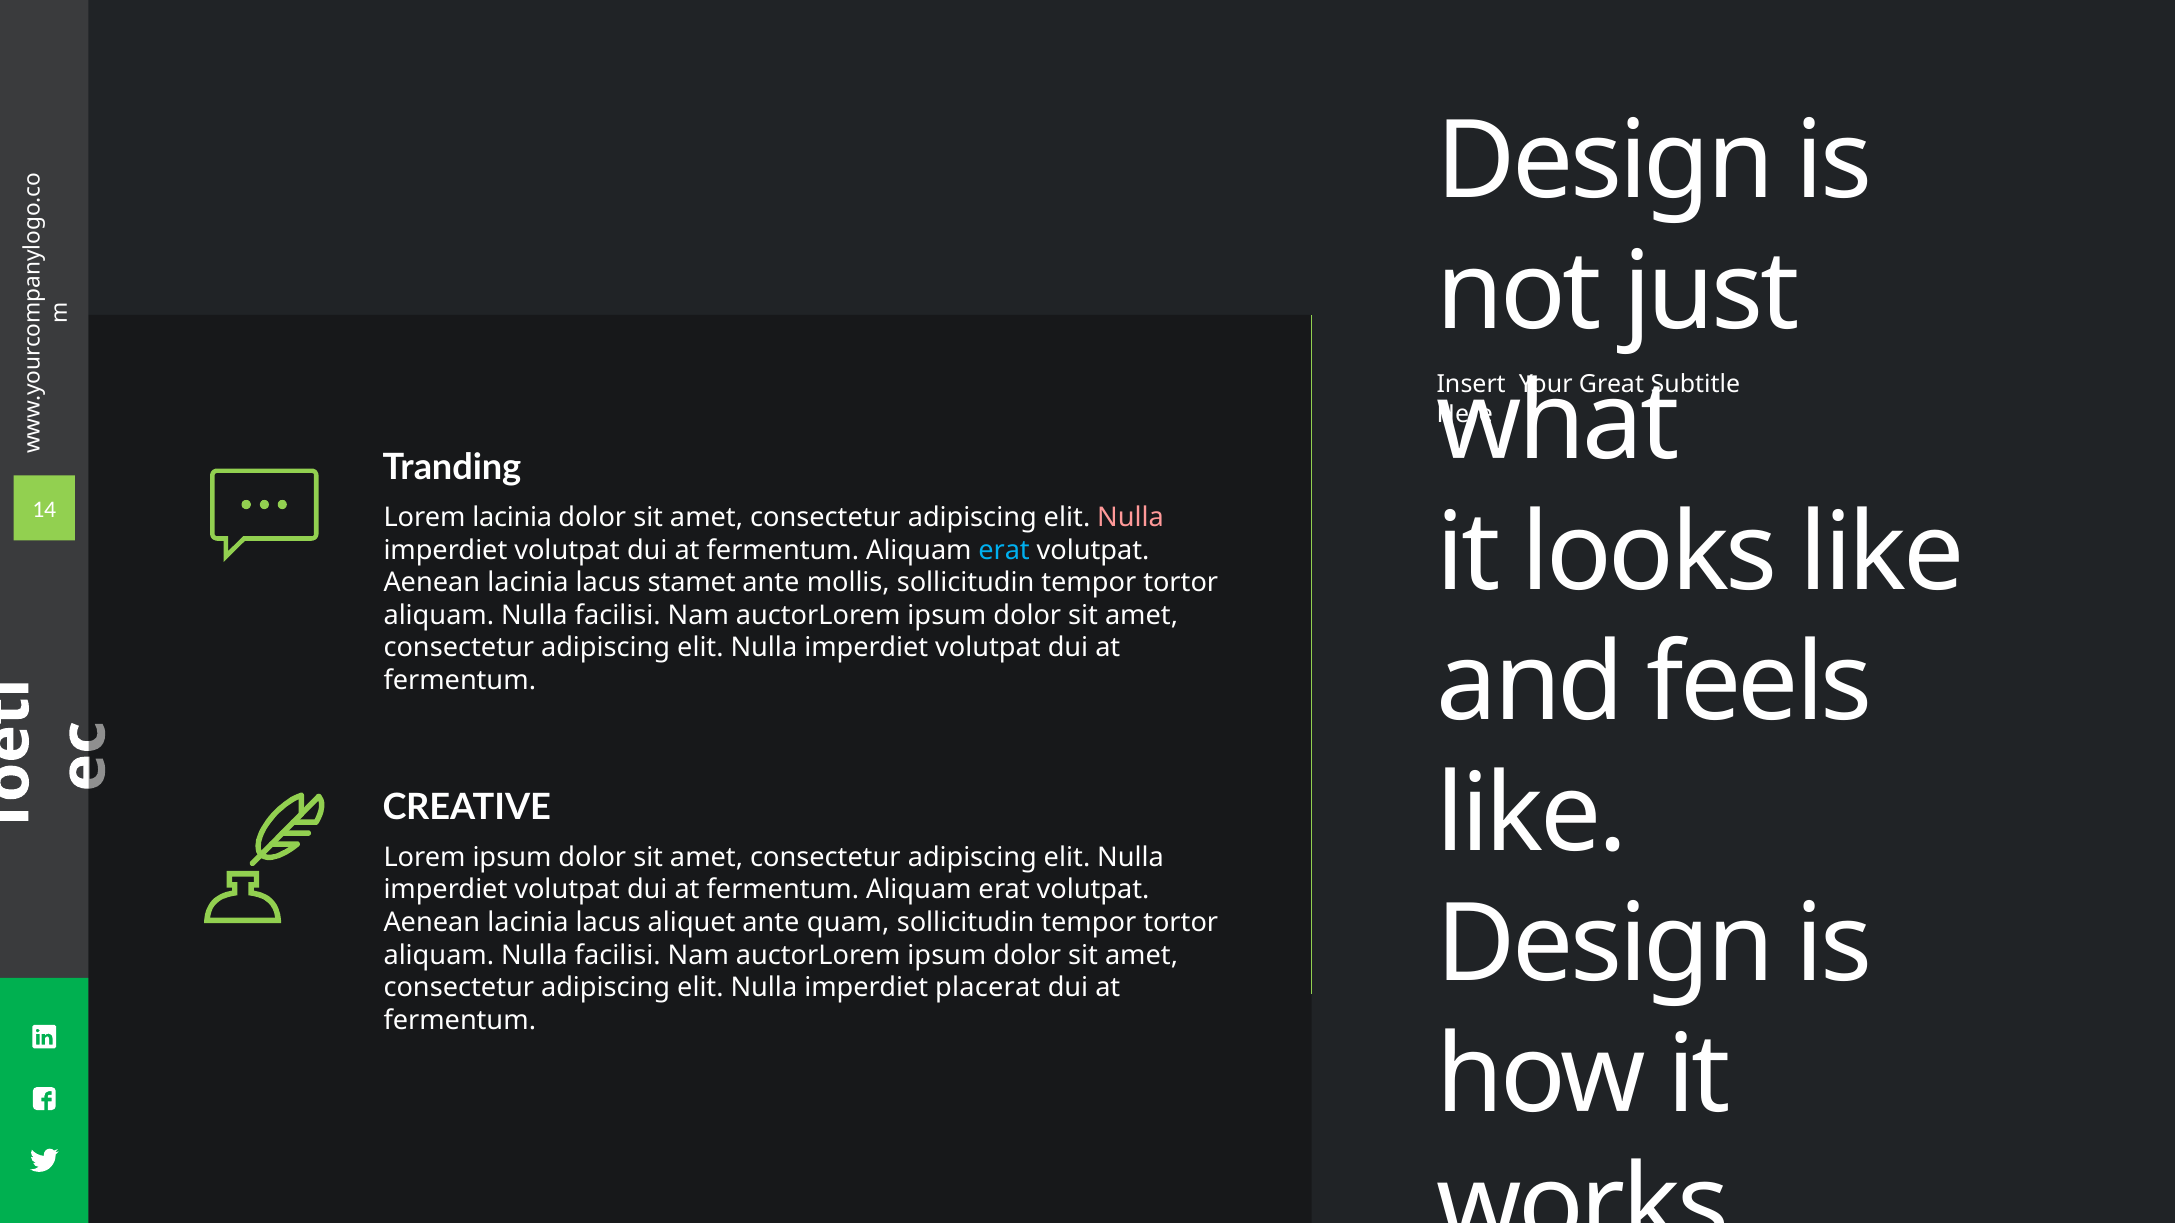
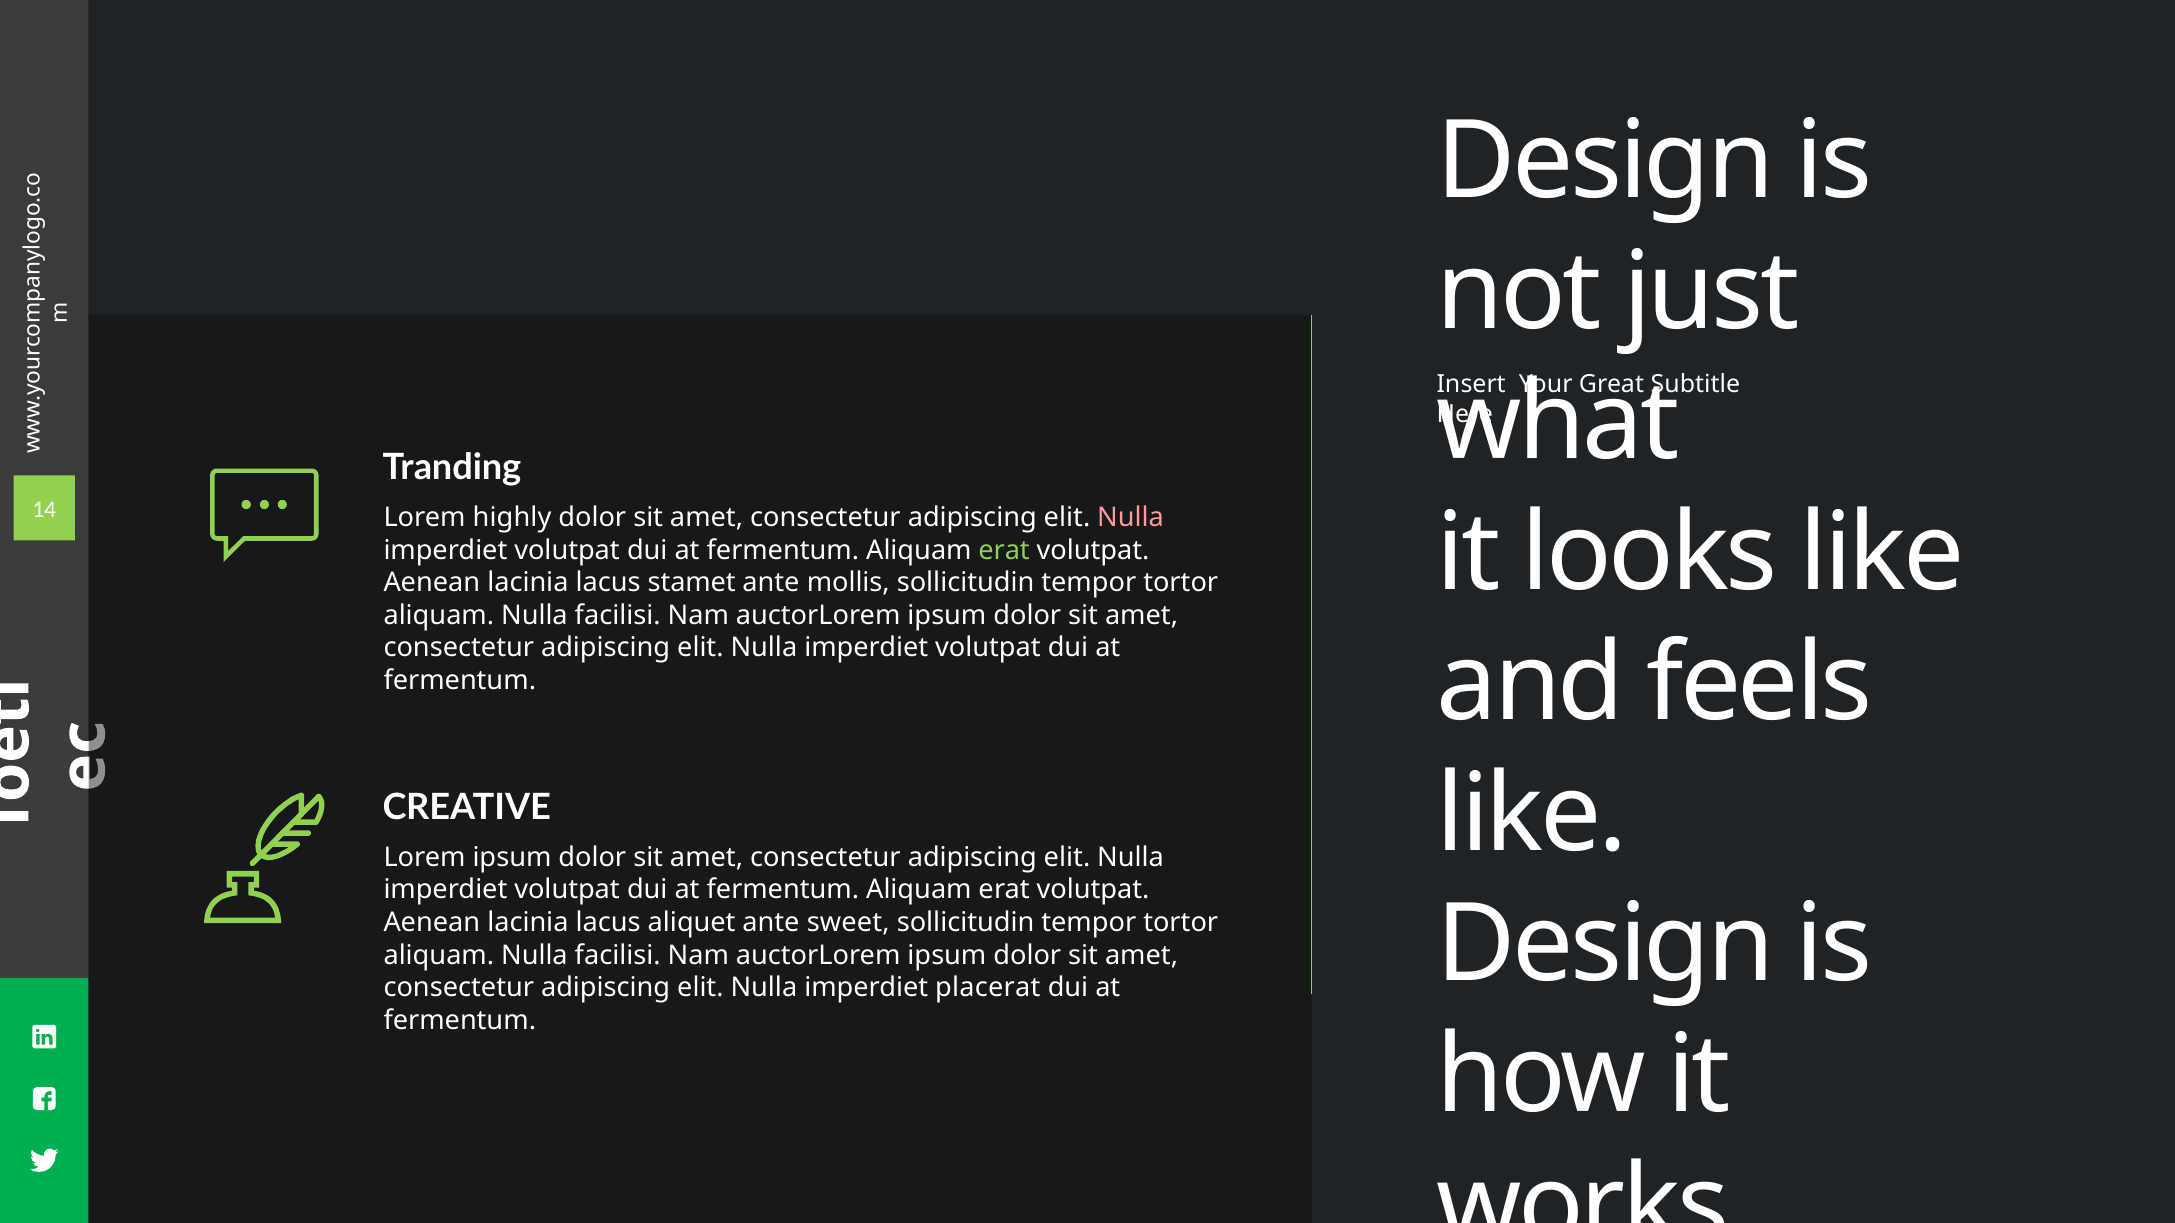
Lorem lacinia: lacinia -> highly (512, 518)
erat colour: light blue -> light green (1004, 550)
quam: quam -> sweet (848, 923)
